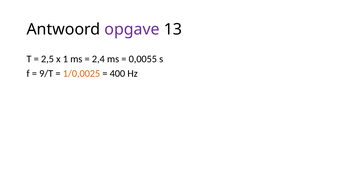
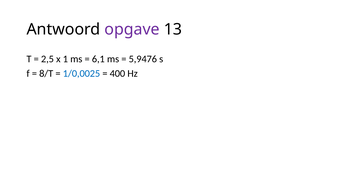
2,4: 2,4 -> 6,1 (98, 59)
0,0055: 0,0055 -> 5,9476 (143, 59)
9/T: 9/T -> 8/T (46, 73)
1/0,0025 colour: orange -> blue (81, 73)
